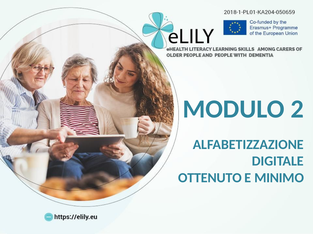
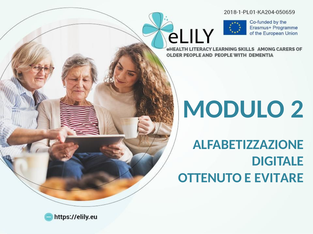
MINIMO: MINIMO -> EVITARE (279, 178)
